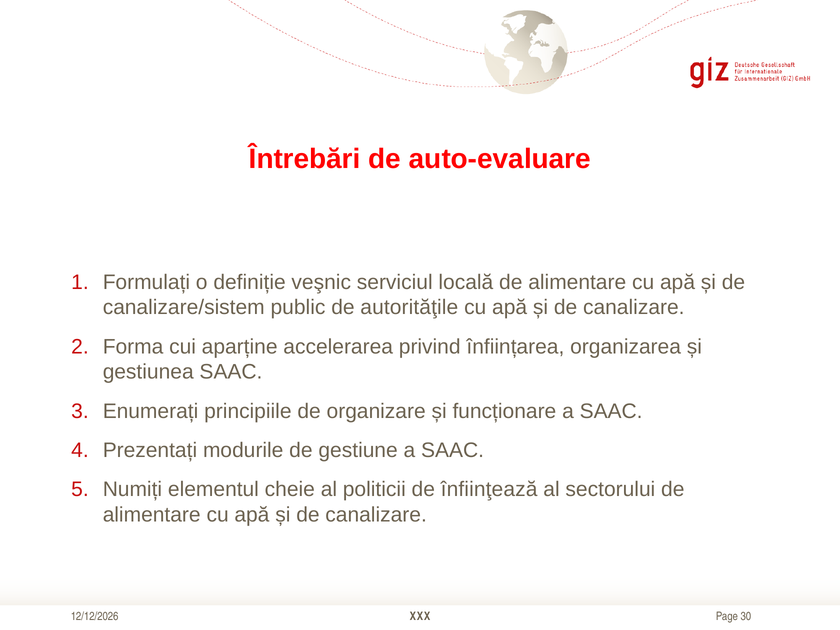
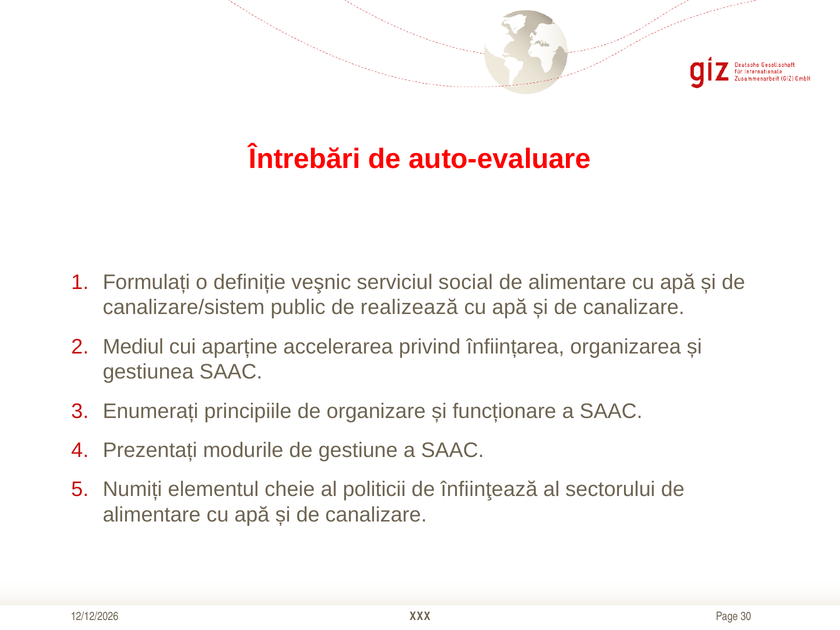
locală: locală -> social (466, 282)
autorităţile: autorităţile -> realizează (409, 308)
Forma: Forma -> Mediul (133, 347)
